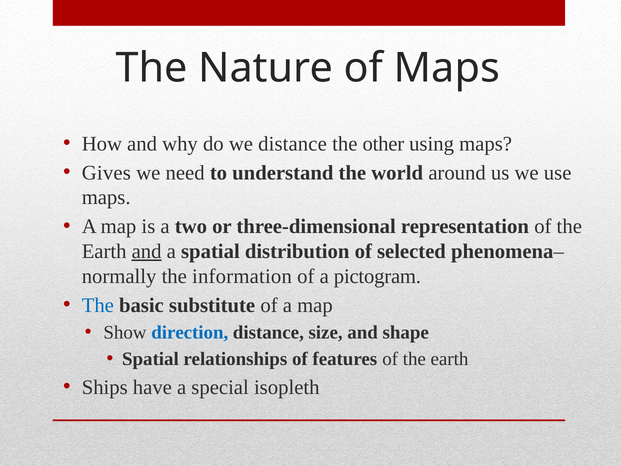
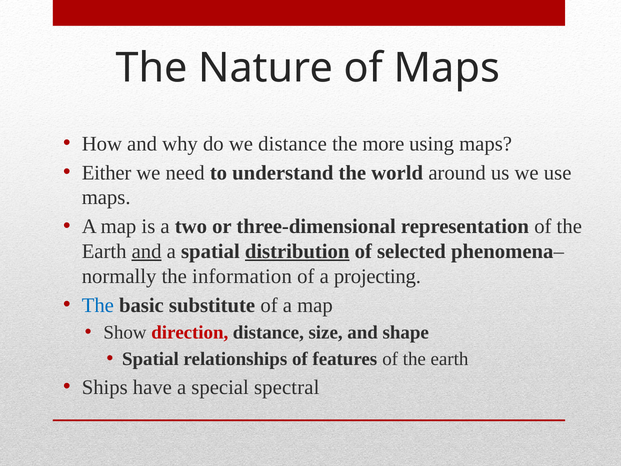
other: other -> more (383, 144)
Gives: Gives -> Either (107, 173)
distribution underline: none -> present (297, 251)
pictogram: pictogram -> projecting (377, 276)
direction colour: blue -> red (190, 333)
isopleth: isopleth -> spectral (287, 387)
